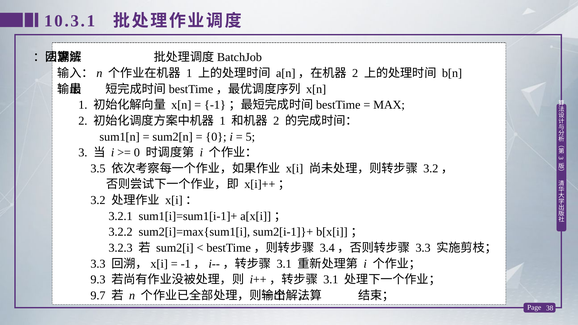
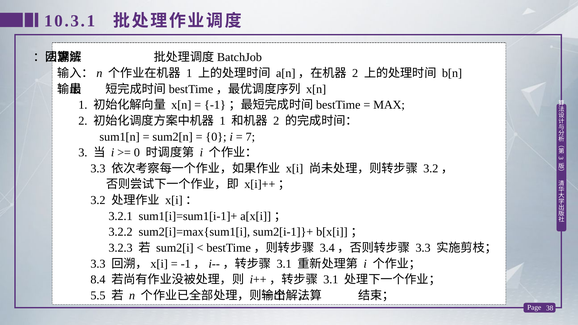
5: 5 -> 7 (250, 137)
3.5: 3.5 -> 3.3 (98, 169)
9.3: 9.3 -> 8.4 (98, 280)
9.7: 9.7 -> 5.5 (98, 296)
